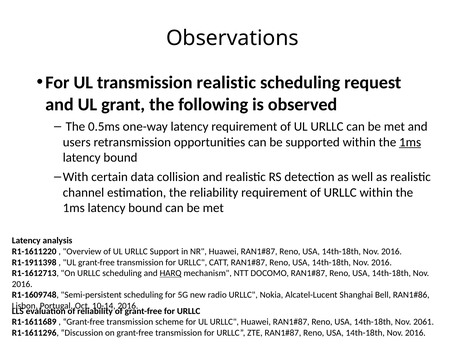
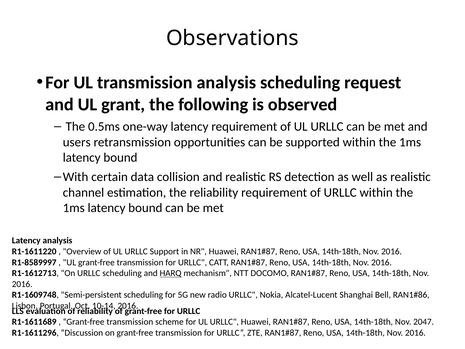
transmission realistic: realistic -> analysis (226, 83)
1ms underline: present -> none (410, 142)
R1-1911398: R1-1911398 -> R1-8589997 (34, 262)
2061: 2061 -> 2047 (424, 322)
